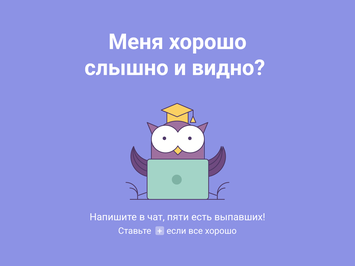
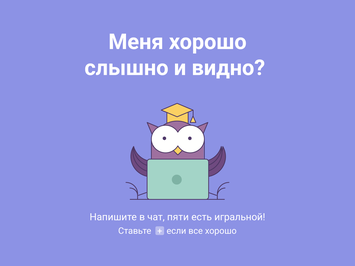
выпавших: выпавших -> игральной (240, 217)
